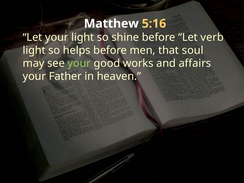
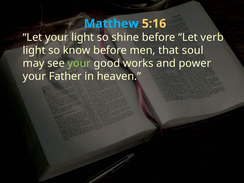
Matthew colour: white -> light blue (111, 24)
helps: helps -> know (77, 50)
affairs: affairs -> power (195, 63)
